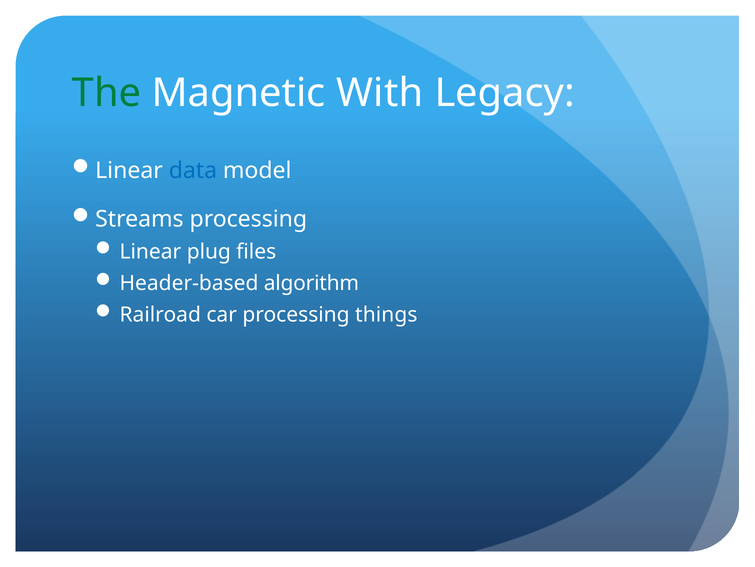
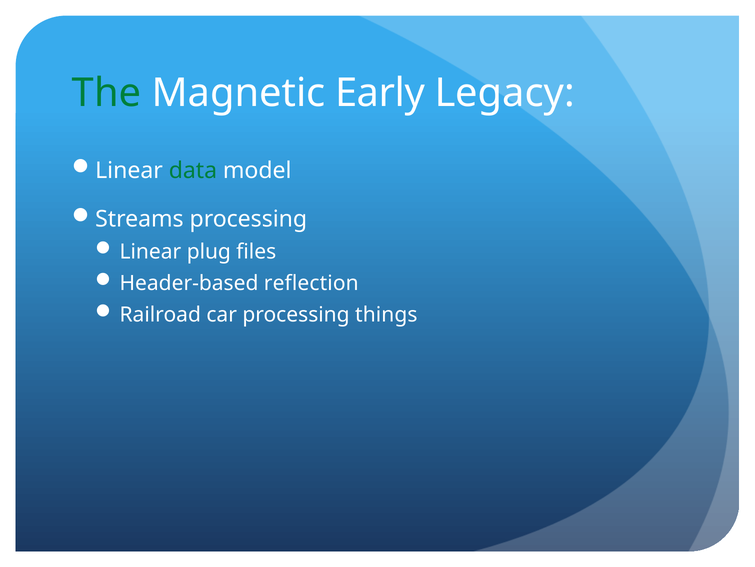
With: With -> Early (380, 93)
data colour: blue -> green (193, 170)
algorithm: algorithm -> reflection (311, 283)
